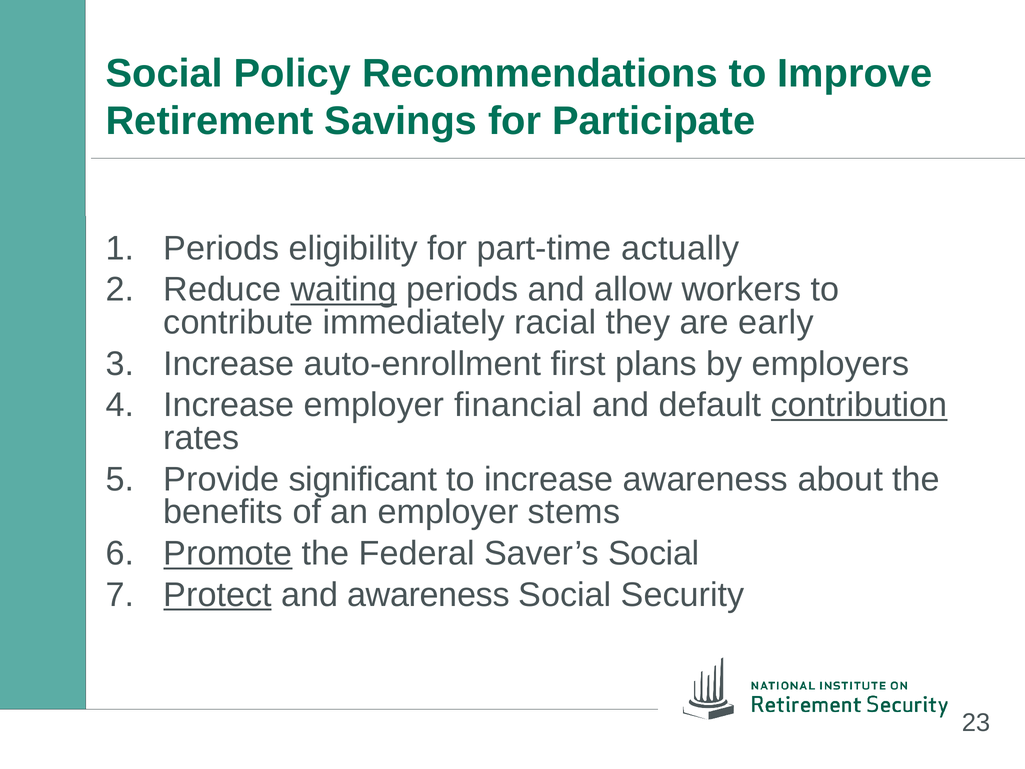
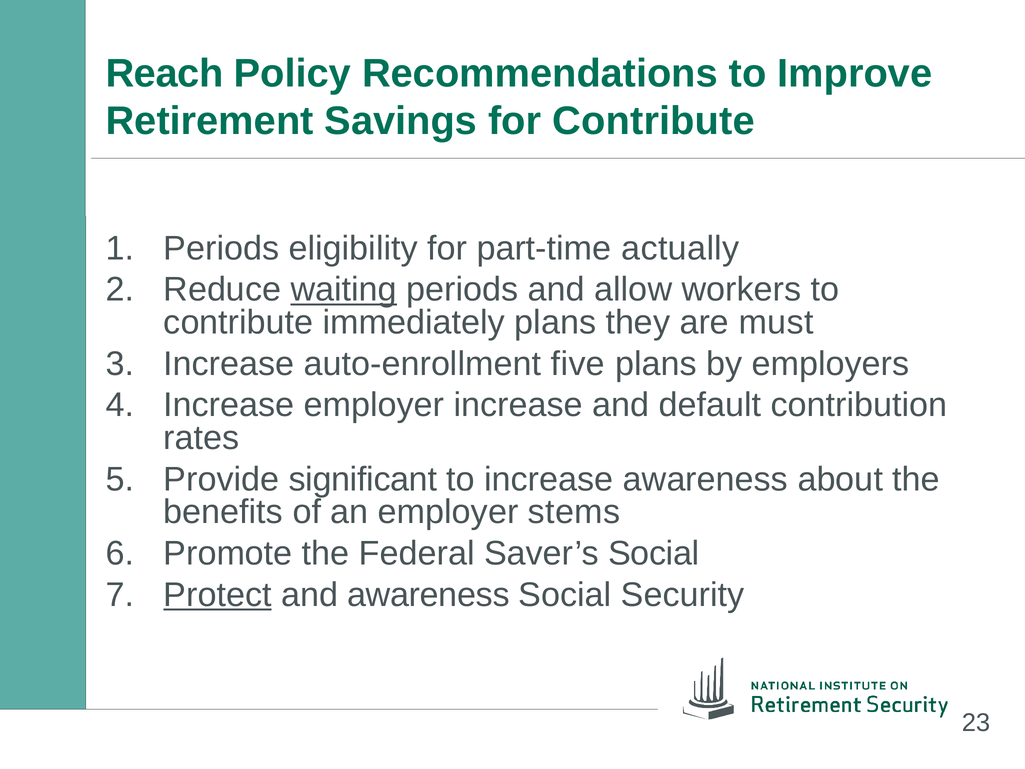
Social: Social -> Reach (165, 73)
for Participate: Participate -> Contribute (654, 121)
immediately racial: racial -> plans (555, 322)
early: early -> must (776, 322)
first: first -> five (578, 364)
employer financial: financial -> increase (518, 405)
contribution underline: present -> none (859, 405)
Promote underline: present -> none (228, 553)
